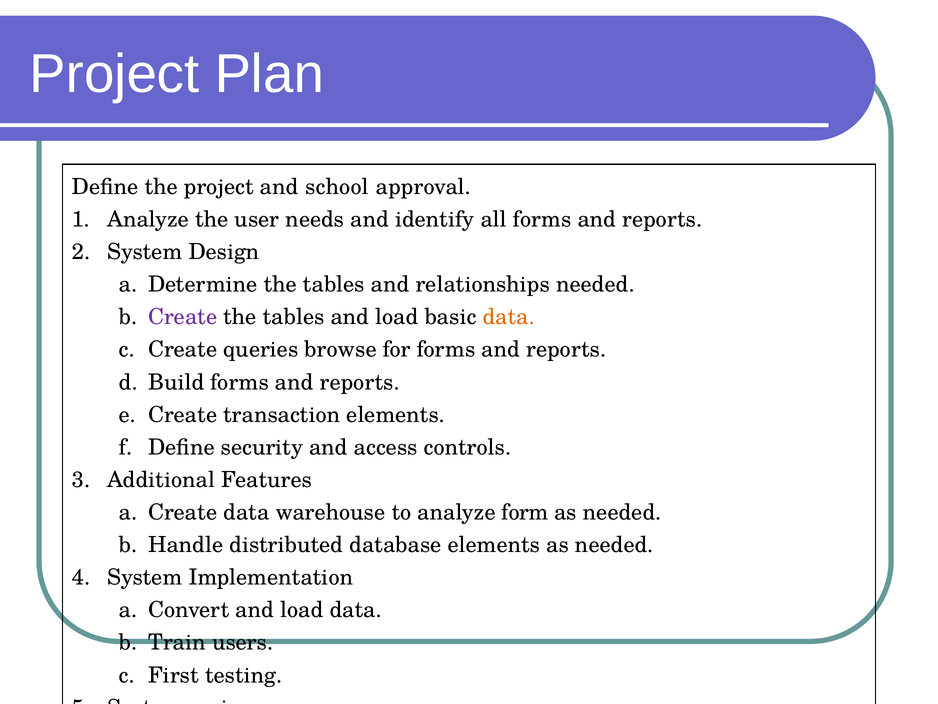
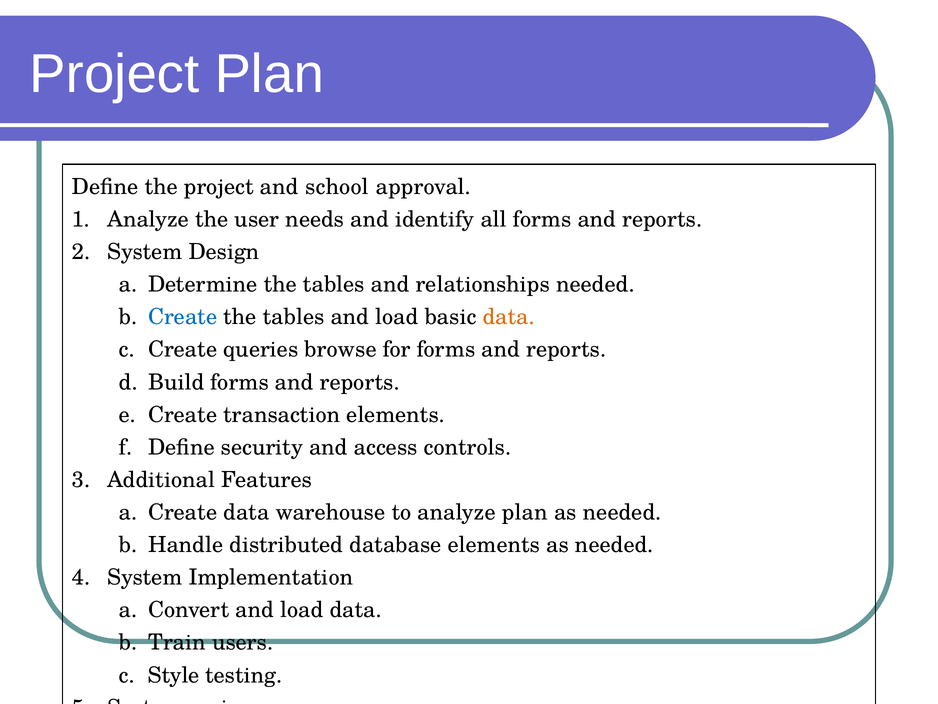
Create colour: purple -> blue (183, 317)
analyze form: form -> plan (525, 512)
First: First -> Style (174, 675)
